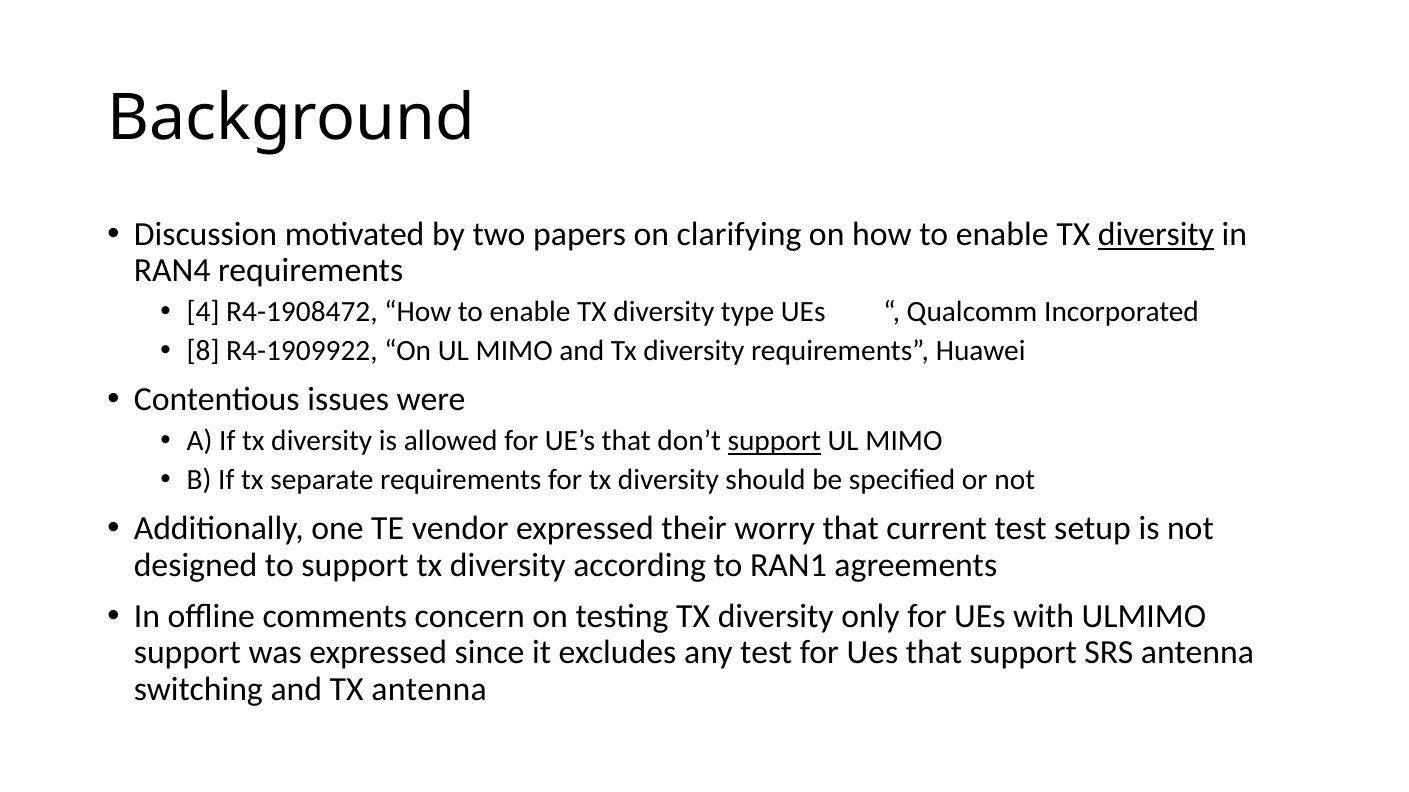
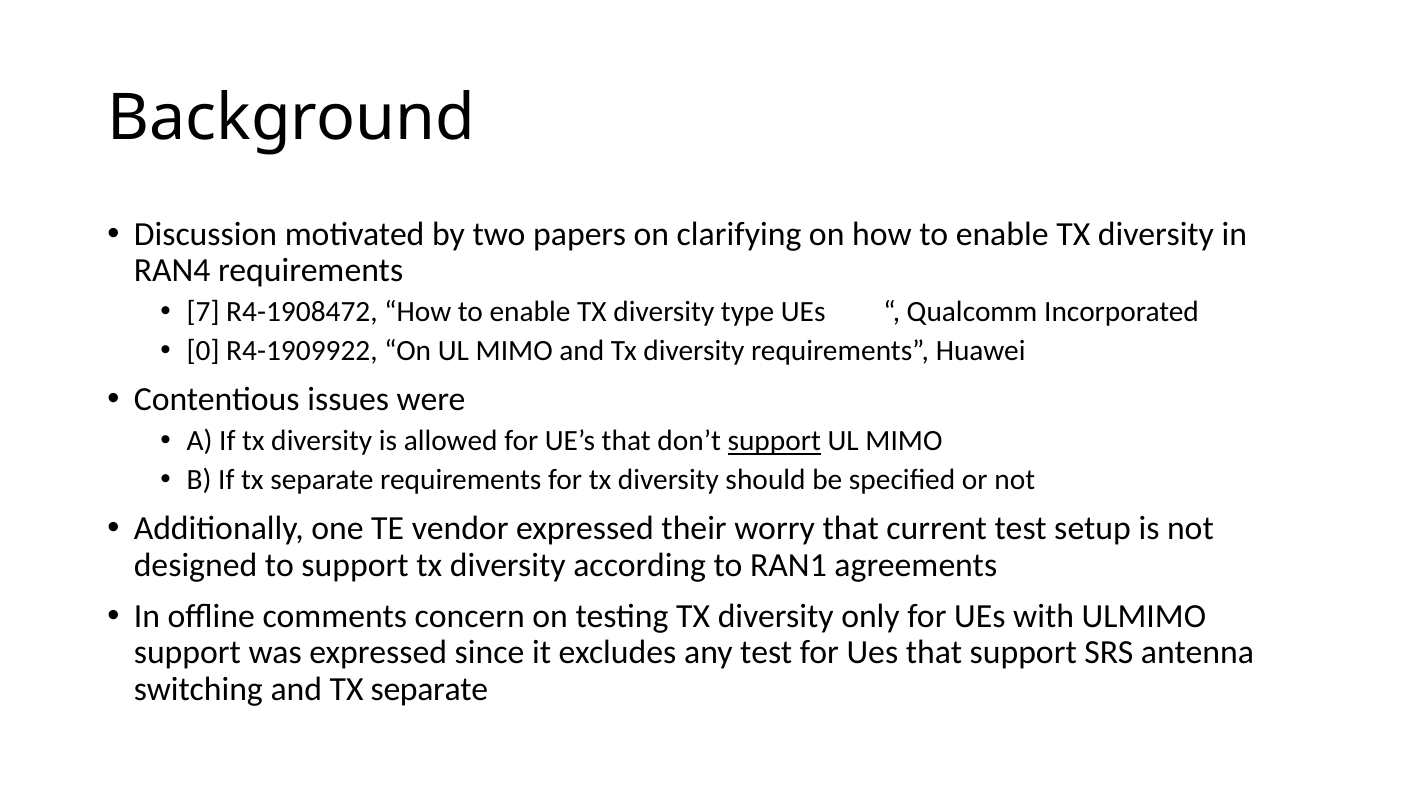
diversity underline: present -> none (1156, 234)
4: 4 -> 7 (203, 312)
8: 8 -> 0 (203, 351)
and TX antenna: antenna -> separate (429, 690)
